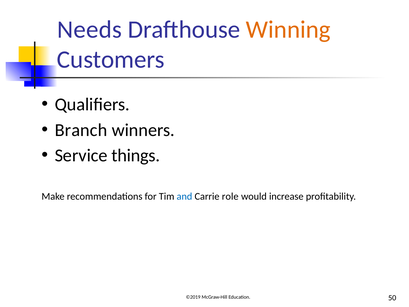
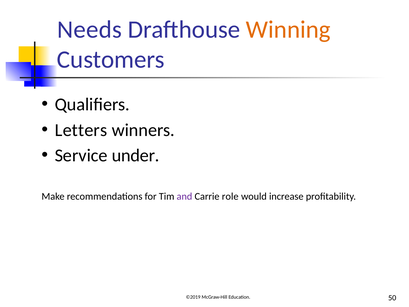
Branch: Branch -> Letters (81, 130)
things: things -> under (136, 155)
and colour: blue -> purple (184, 196)
